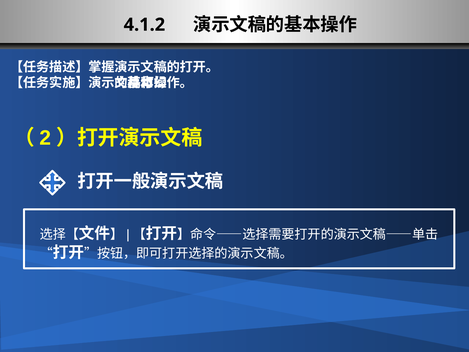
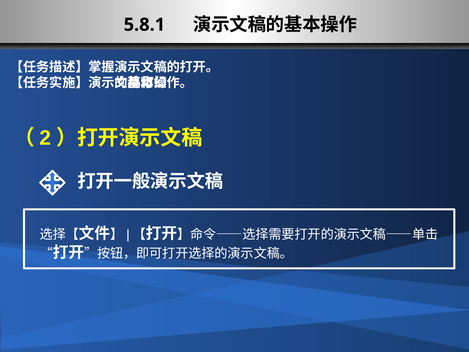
4.1.2: 4.1.2 -> 5.8.1 (144, 25)
